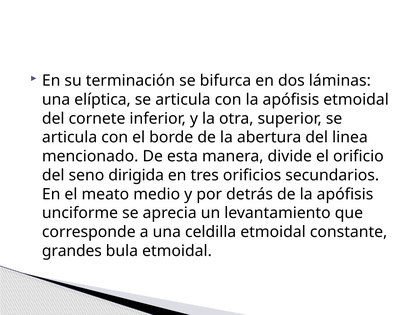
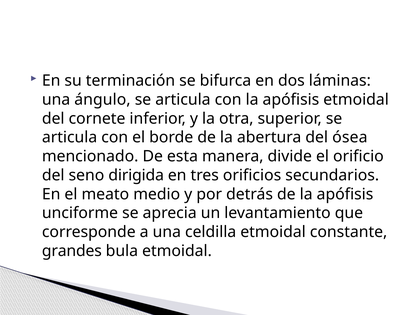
elíptica: elíptica -> ángulo (102, 100)
linea: linea -> ósea (350, 137)
